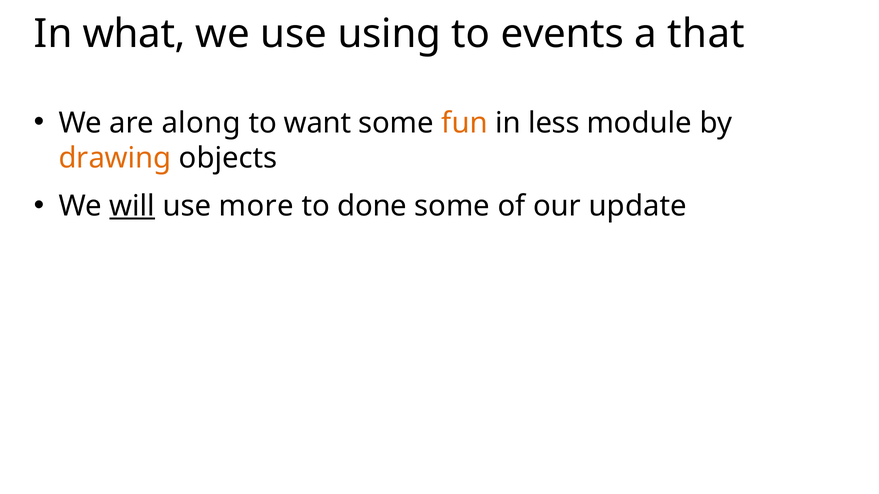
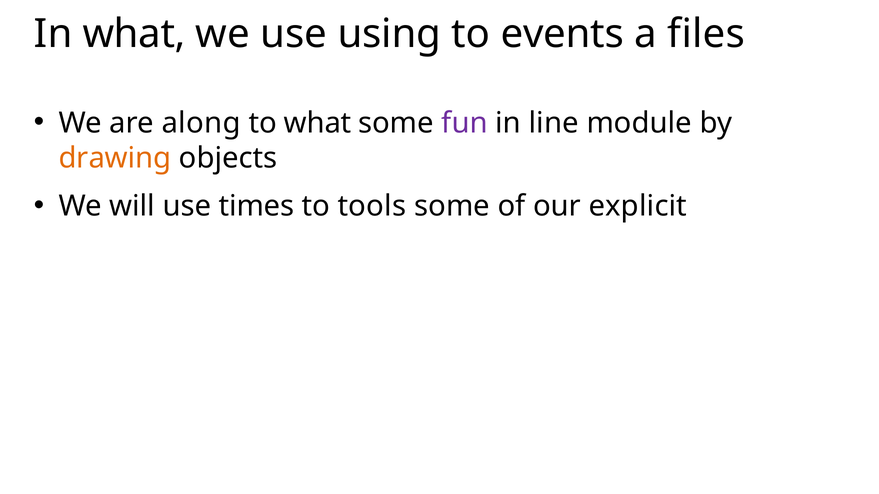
that: that -> files (706, 34)
to want: want -> what (318, 123)
fun colour: orange -> purple (465, 123)
less: less -> line (554, 123)
will underline: present -> none (132, 206)
more: more -> times (257, 206)
done: done -> tools (372, 206)
update: update -> explicit (638, 206)
